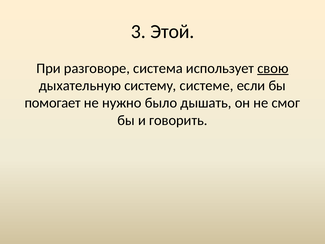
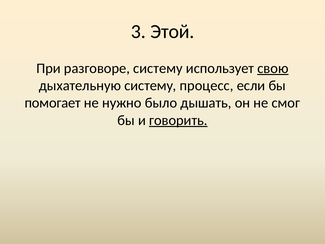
разговоре система: система -> систему (158, 68)
системе: системе -> процесс (207, 86)
говорить underline: none -> present (178, 120)
